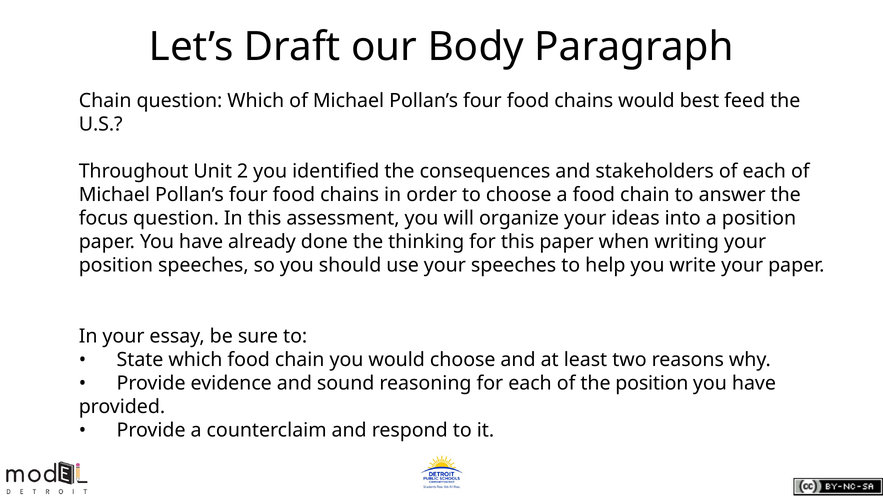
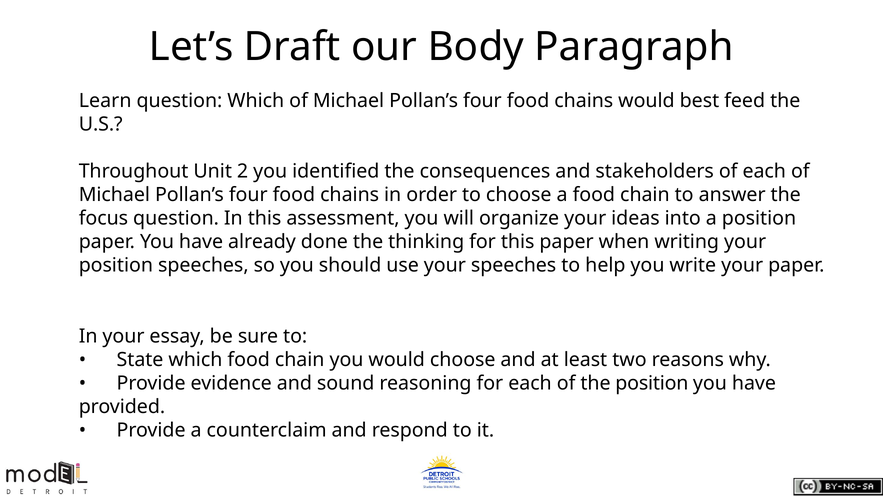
Chain: Chain -> Learn (105, 101)
